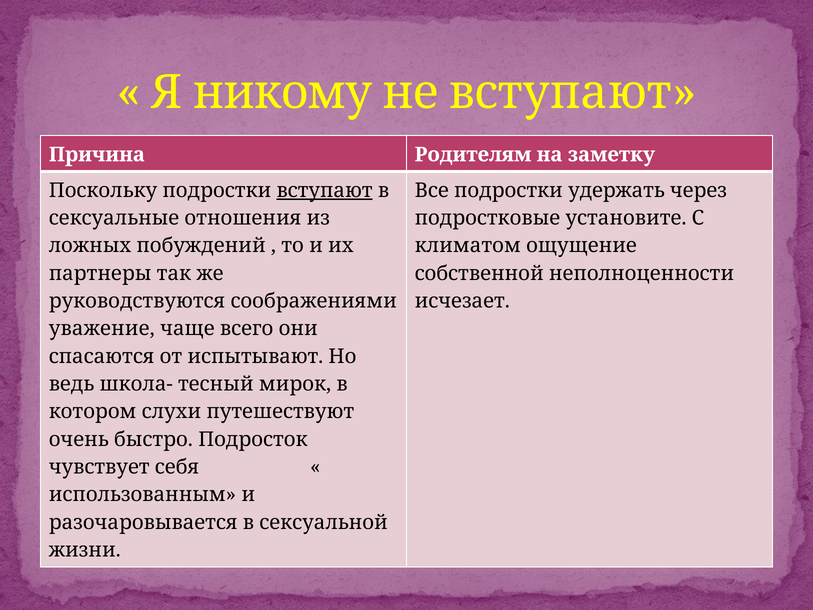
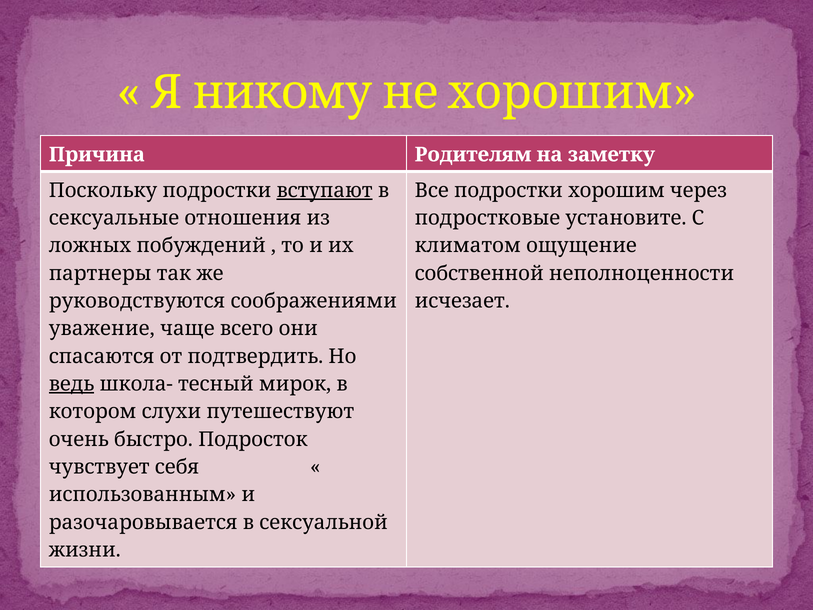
не вступают: вступают -> хорошим (573, 93)
подростки удержать: удержать -> хорошим (616, 190)
испытывают: испытывают -> подтвердить (255, 356)
ведь underline: none -> present (72, 384)
